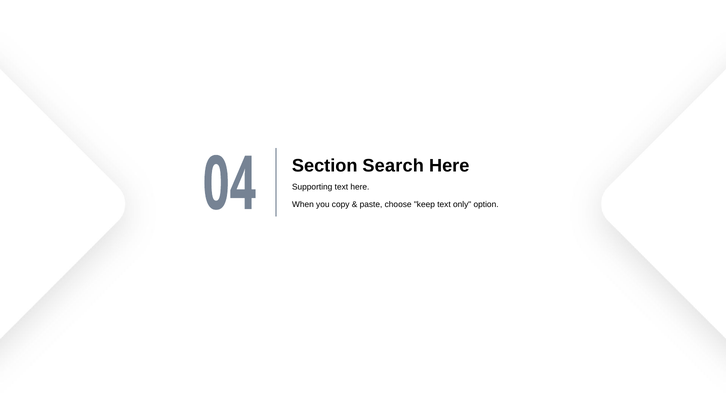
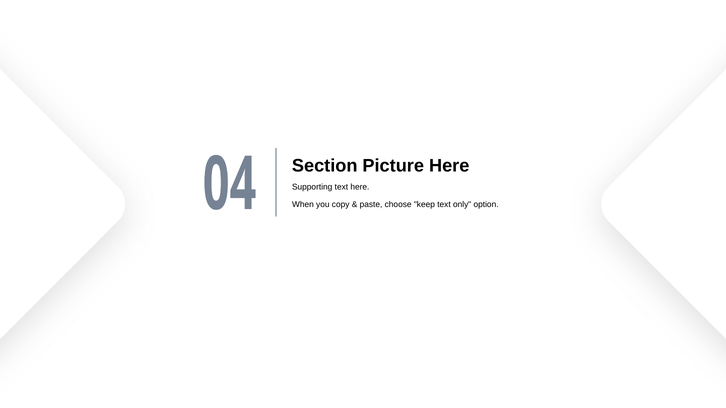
Search: Search -> Picture (393, 166)
